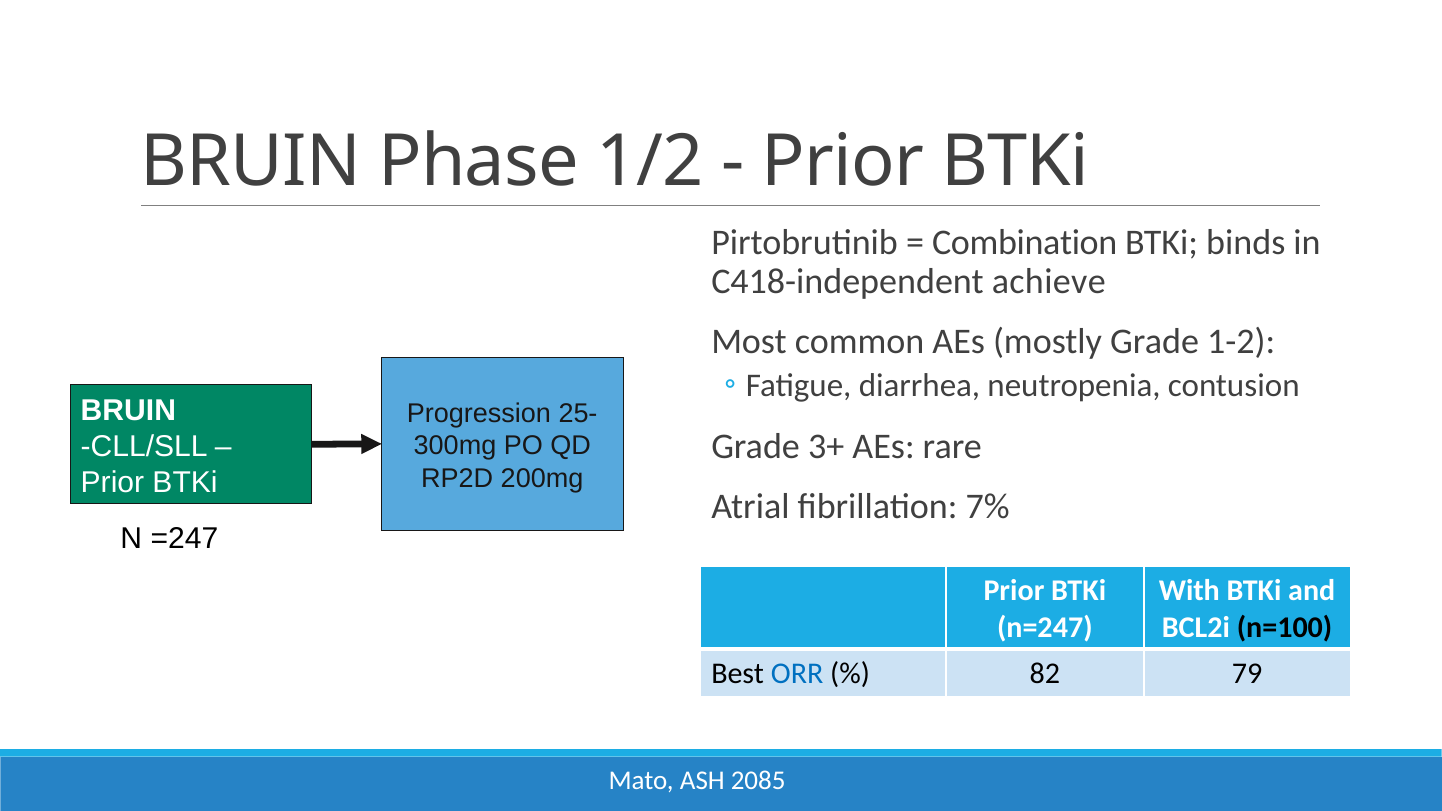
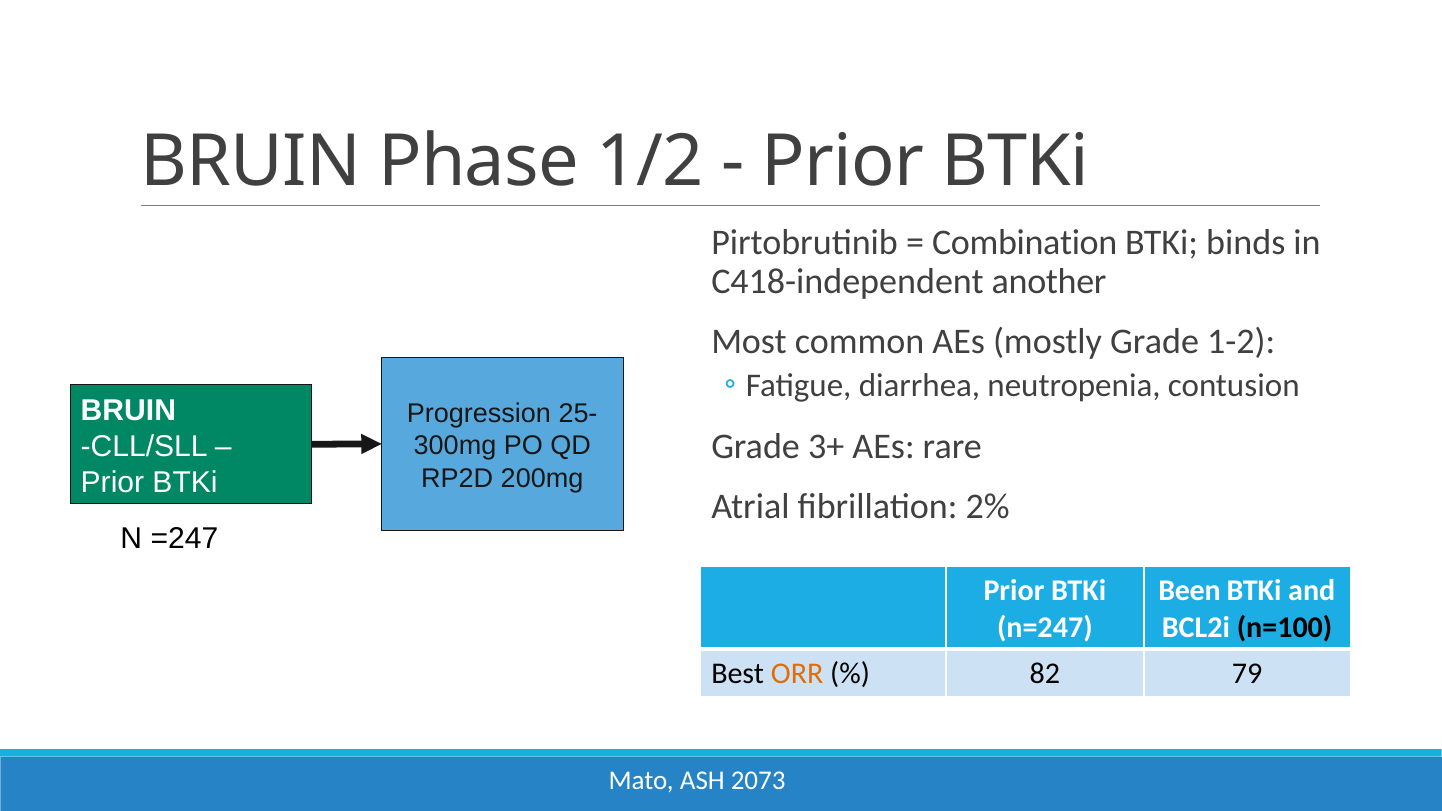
achieve: achieve -> another (1049, 282)
7%: 7% -> 2% (988, 506)
With: With -> Been (1189, 591)
ORR colour: blue -> orange (797, 674)
2085: 2085 -> 2073 (758, 781)
